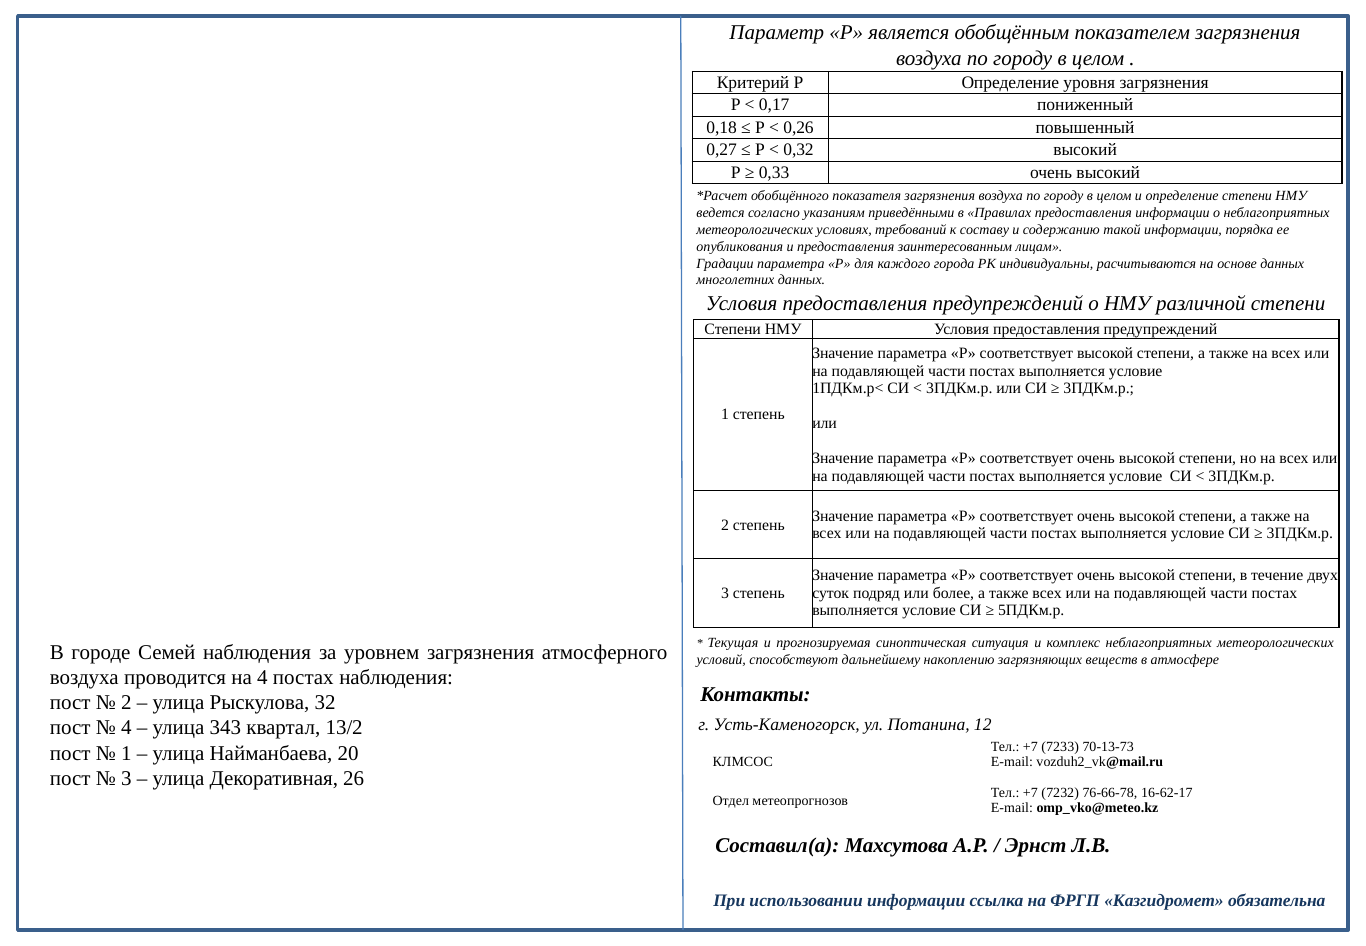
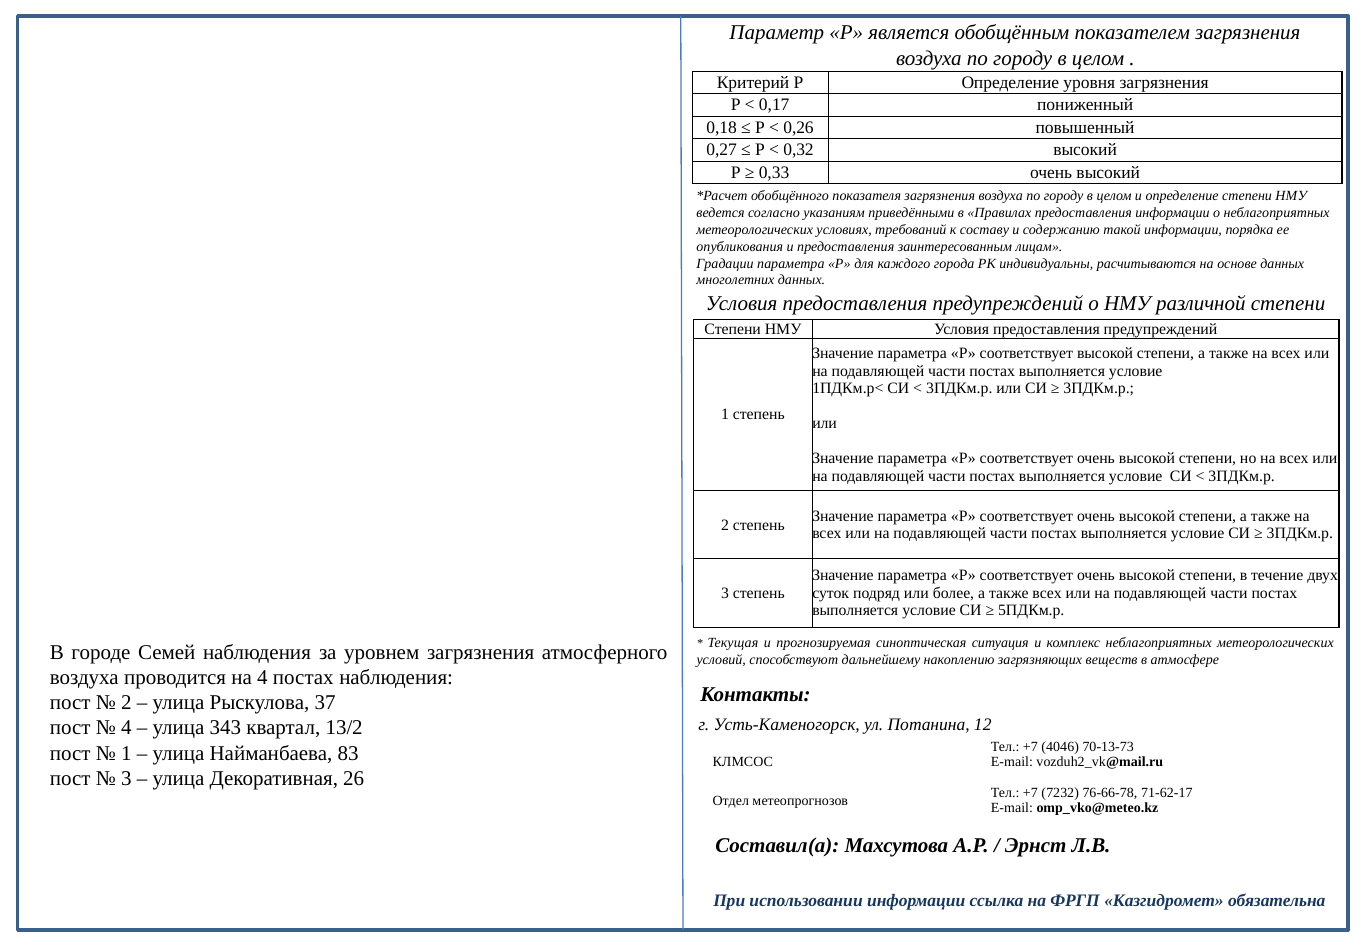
32: 32 -> 37 (325, 703)
7233: 7233 -> 4046 (1060, 746)
20: 20 -> 83 (348, 753)
16-62-17: 16-62-17 -> 71-62-17 (1167, 792)
